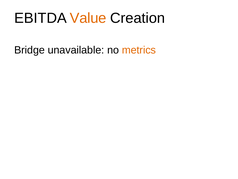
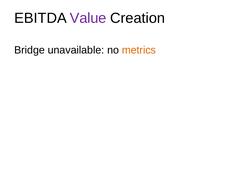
Value colour: orange -> purple (88, 18)
